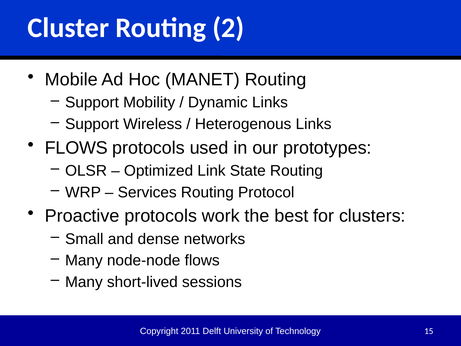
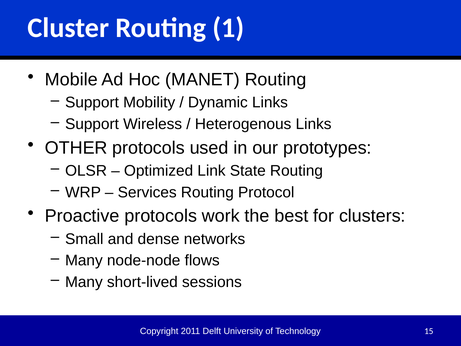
2: 2 -> 1 (228, 28)
FLOWS: FLOWS -> OTHER (76, 148)
